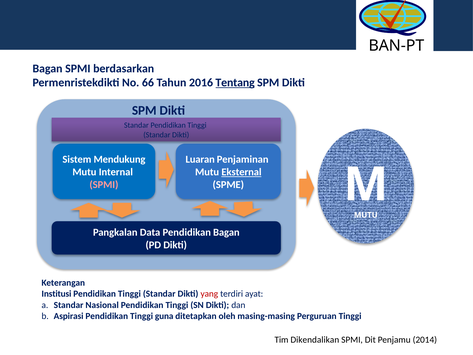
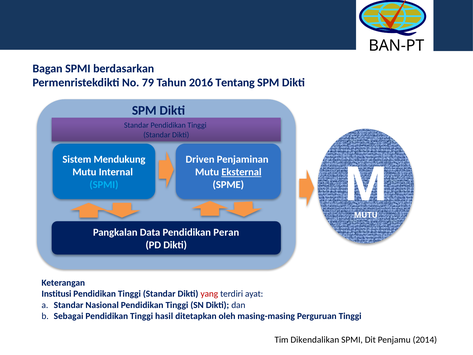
66: 66 -> 79 (148, 83)
Tentang underline: present -> none (235, 83)
Luaran: Luaran -> Driven (200, 159)
SPMI colour: pink -> light blue (104, 185)
Pendidikan Bagan: Bagan -> Peran (226, 232)
Aspirasi: Aspirasi -> Sebagai (69, 316)
guna: guna -> hasil (164, 316)
